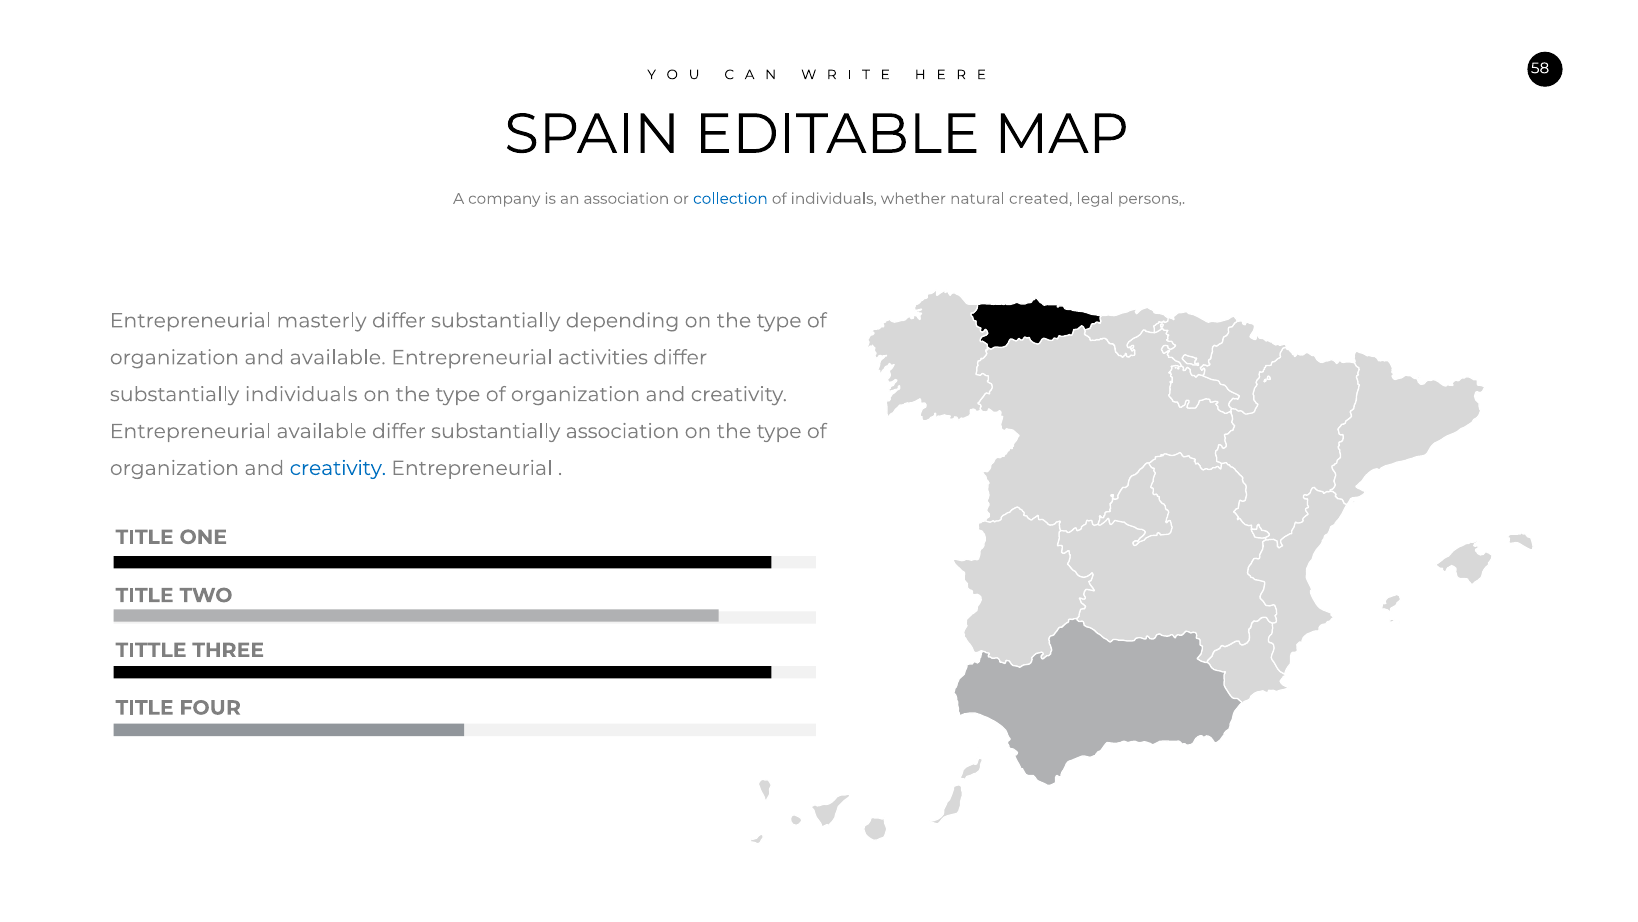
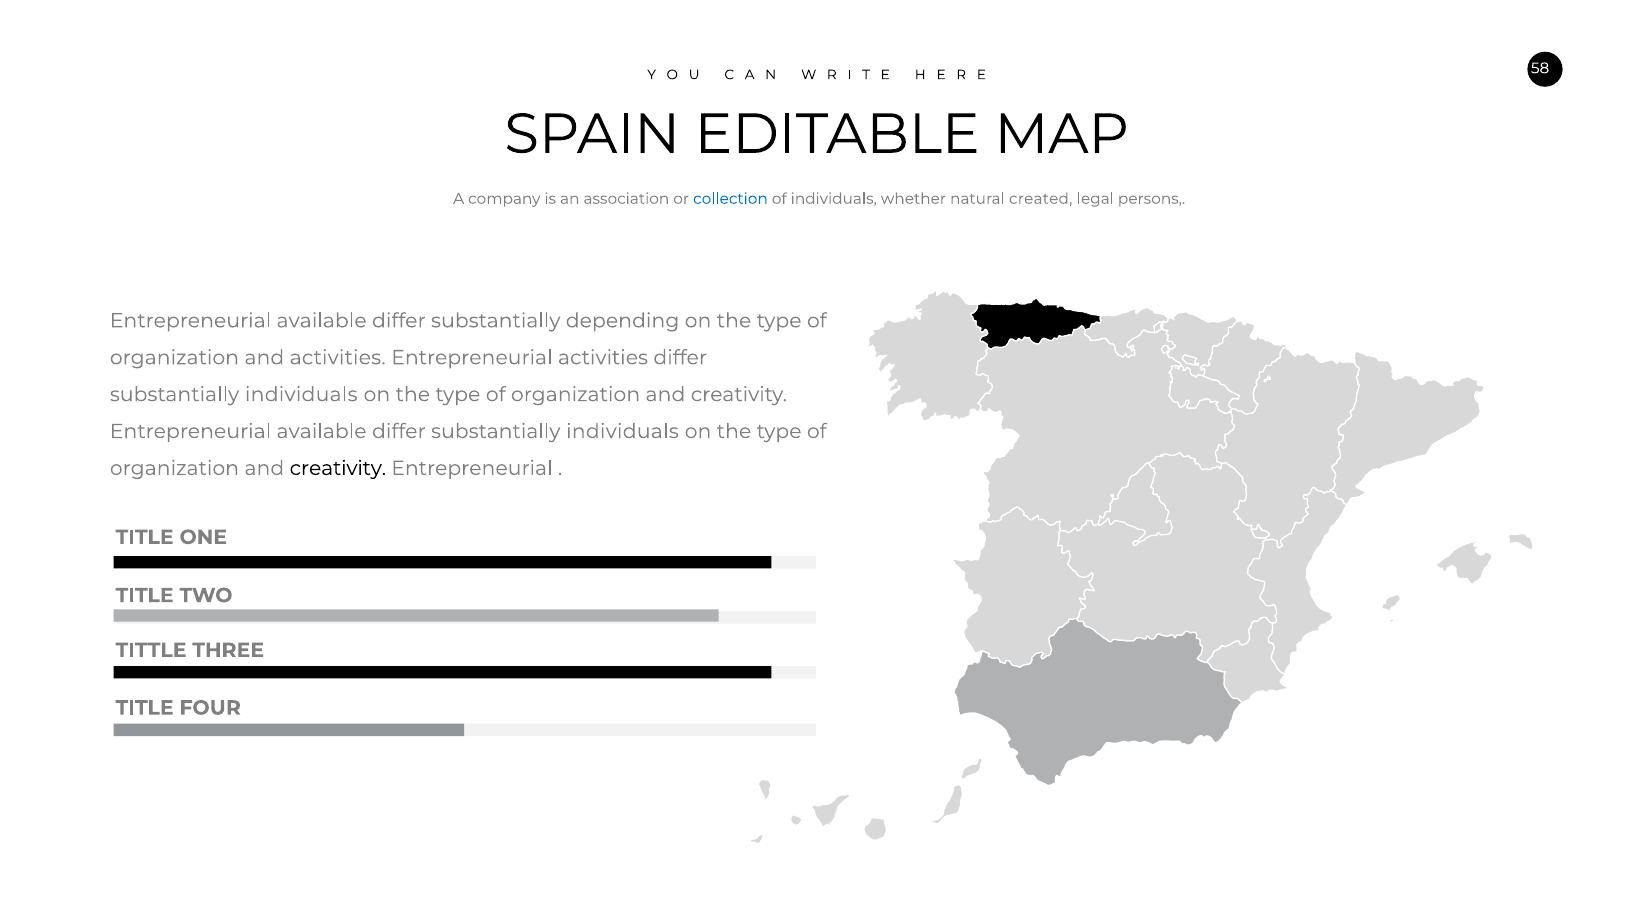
masterly: masterly -> available (322, 321)
and available: available -> activities (338, 357)
association: association -> individuals (622, 431)
creativity colour: blue -> black (338, 468)
